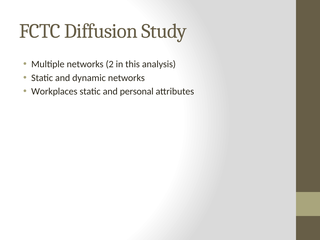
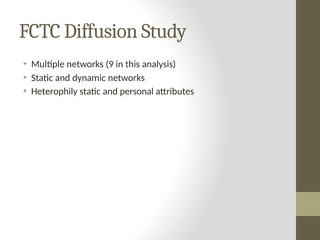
2: 2 -> 9 (110, 64)
Workplaces: Workplaces -> Heterophily (54, 92)
